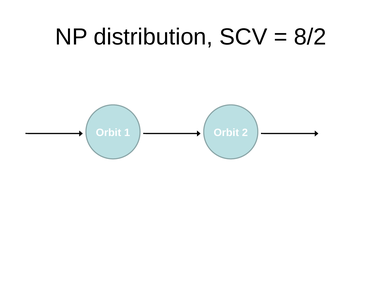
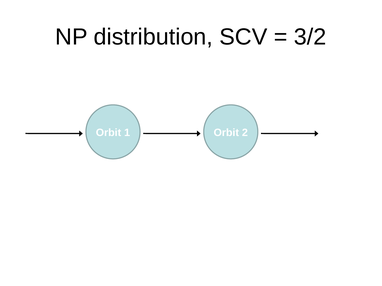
8/2: 8/2 -> 3/2 (310, 37)
